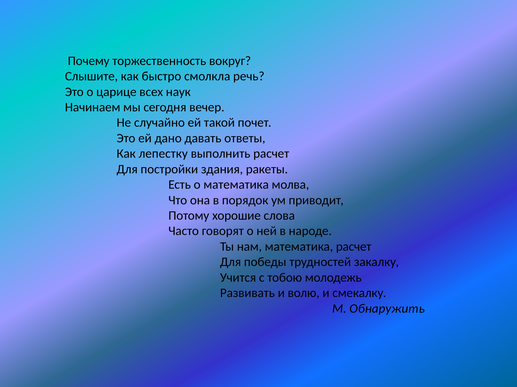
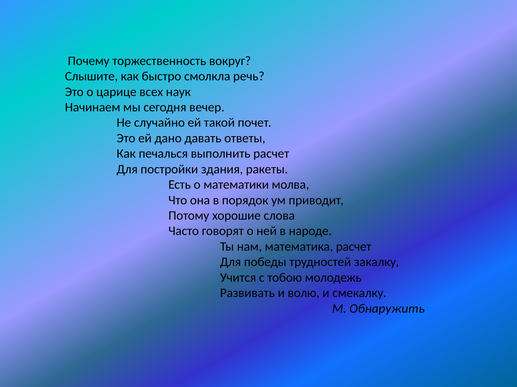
лепестку: лепестку -> печалься (163, 154)
о математика: математика -> математики (236, 185)
